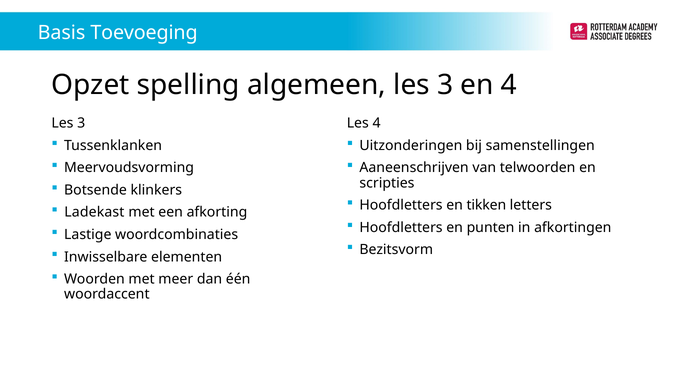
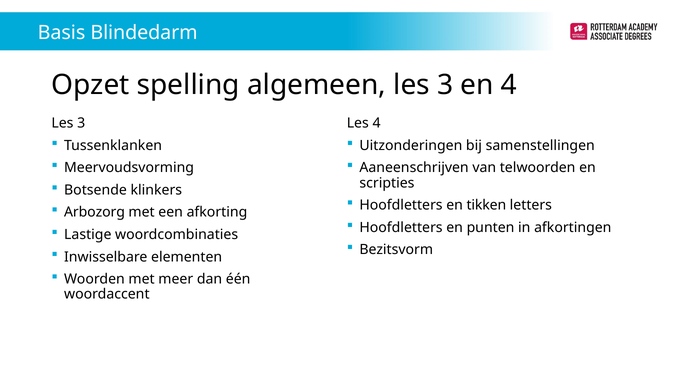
Toevoeging: Toevoeging -> Blindedarm (144, 33)
Ladekast: Ladekast -> Arbozorg (95, 212)
